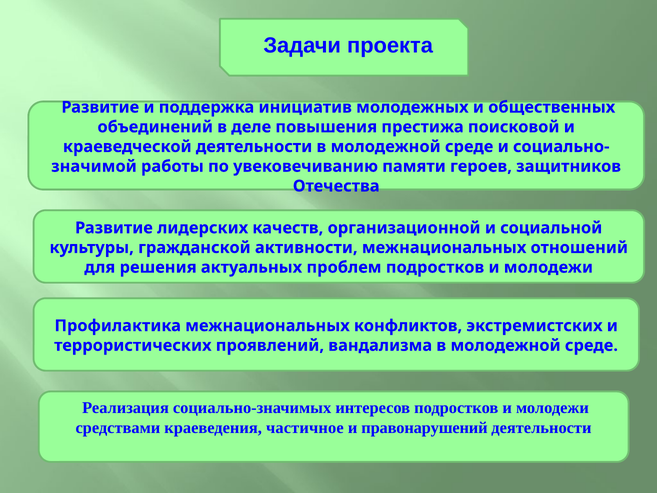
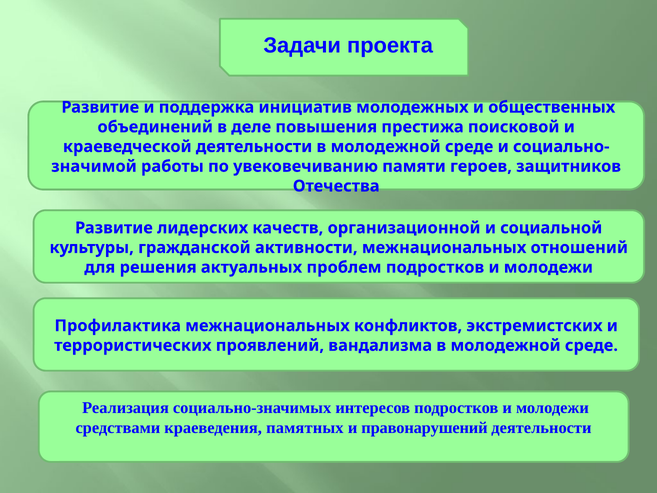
частичное: частичное -> памятных (305, 428)
